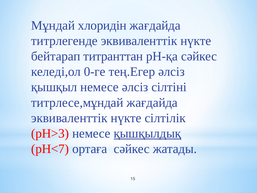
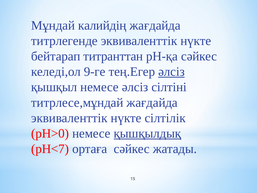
хлоридін: хлоридін -> калийдің (102, 25)
0-ге: 0-ге -> 9-ге (95, 72)
әлсіз underline: none -> present (171, 72)
pH>3: pH>3 -> pH>0 (50, 133)
